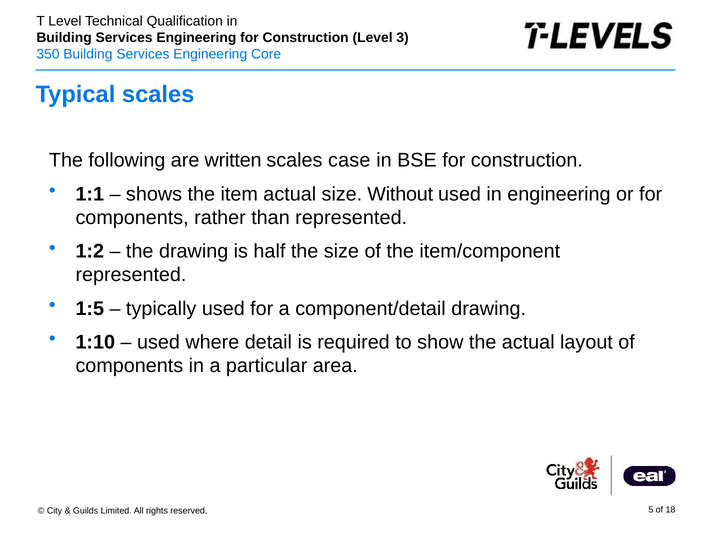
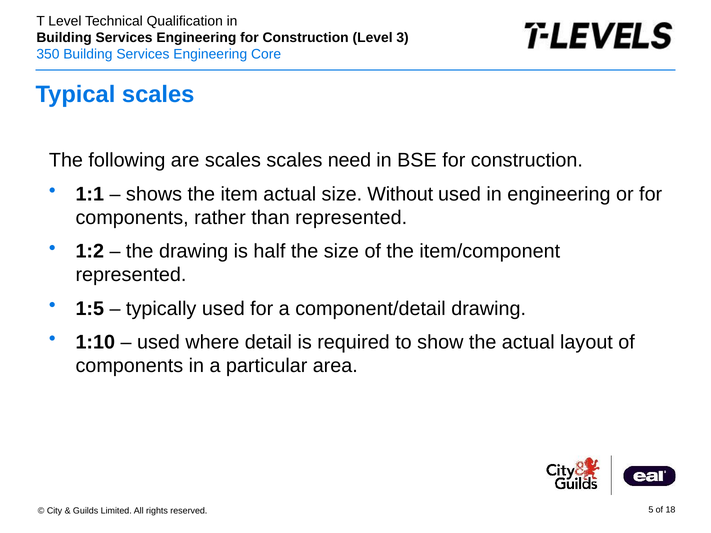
are written: written -> scales (233, 161)
case: case -> need (349, 161)
